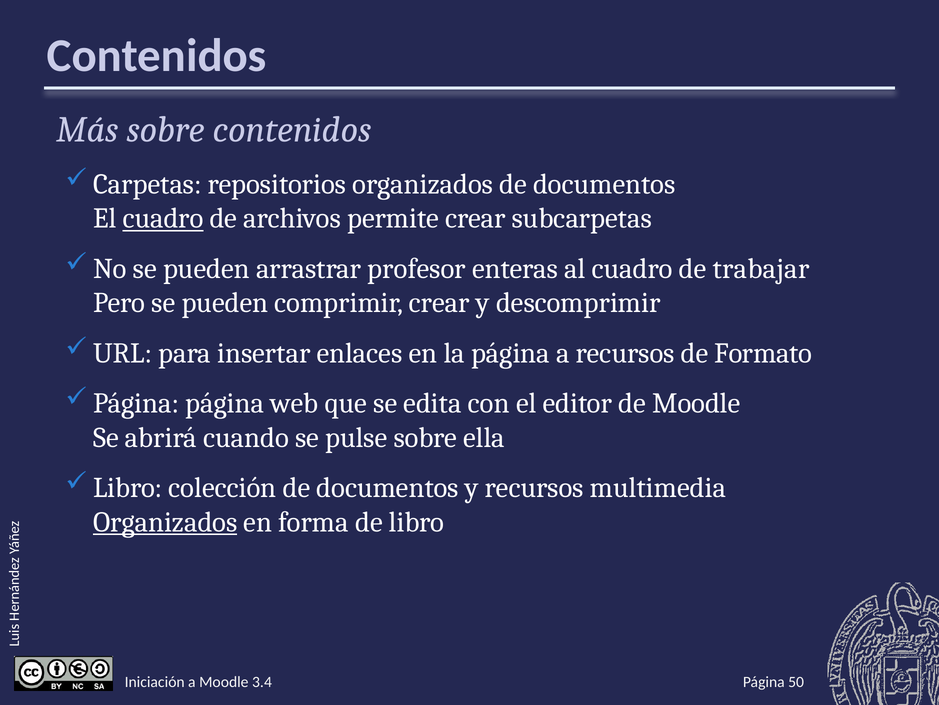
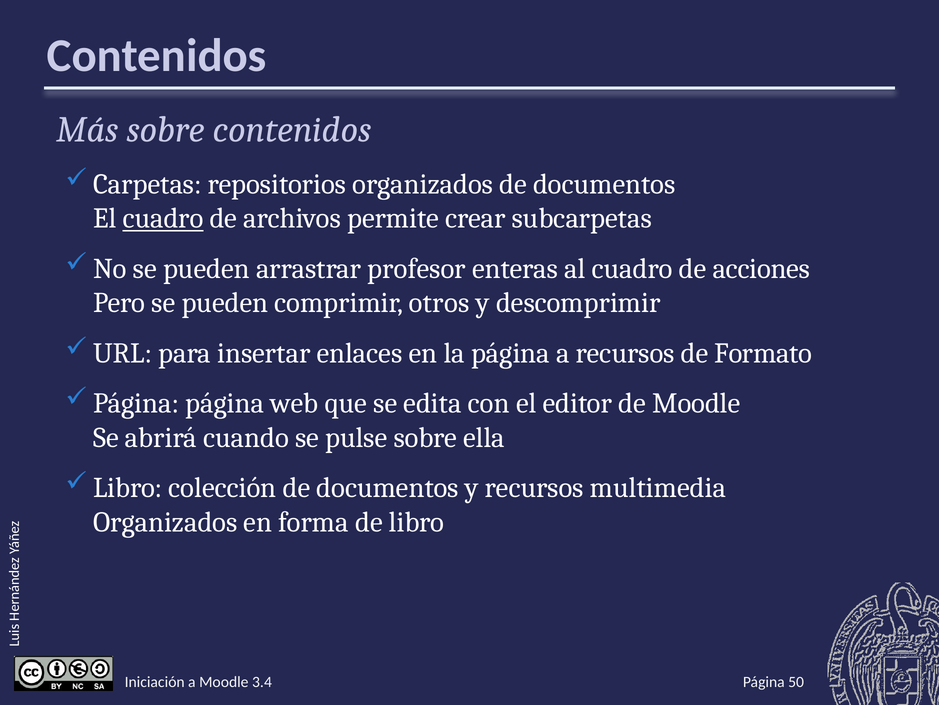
trabajar: trabajar -> acciones (761, 268)
comprimir crear: crear -> otros (439, 303)
Organizados underline: present -> none (165, 521)
